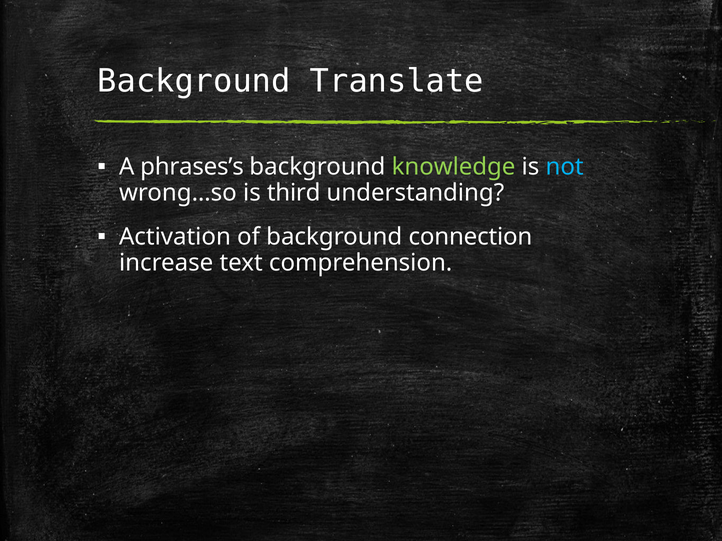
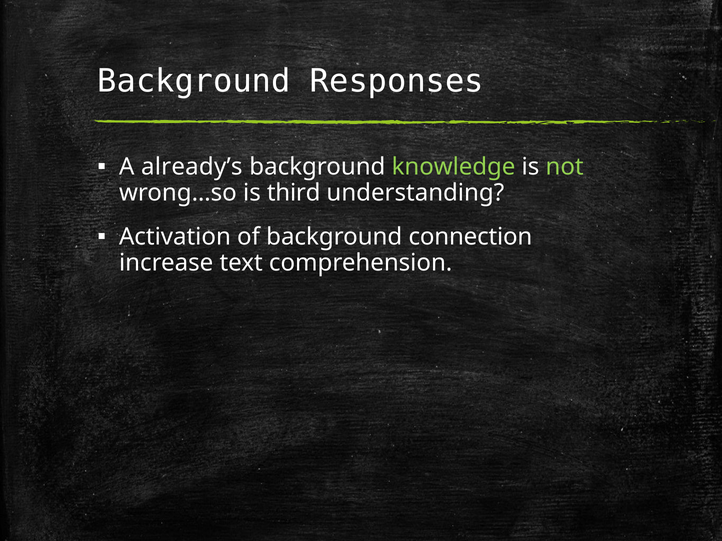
Translate: Translate -> Responses (397, 81)
phrases’s: phrases’s -> already’s (192, 167)
not colour: light blue -> light green (565, 167)
